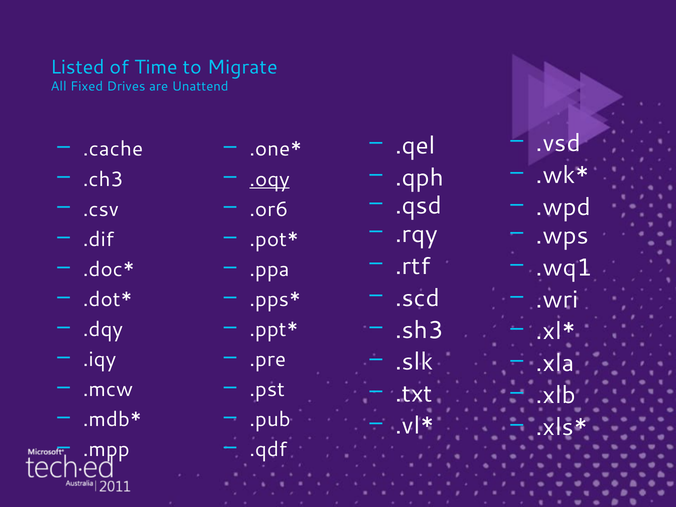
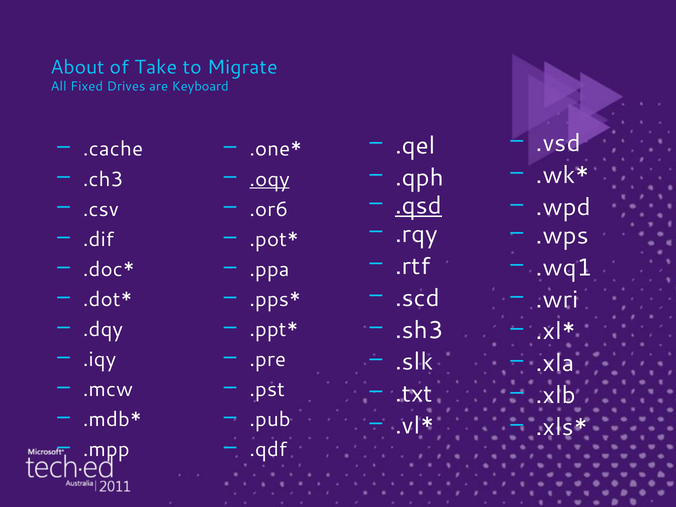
Listed: Listed -> About (77, 67)
Time: Time -> Take (156, 67)
Unattend: Unattend -> Keyboard (200, 87)
.qsd underline: none -> present (419, 206)
